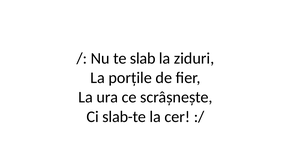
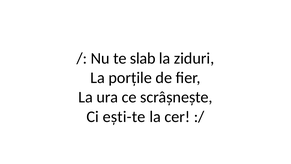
slab-te: slab-te -> ești-te (124, 116)
